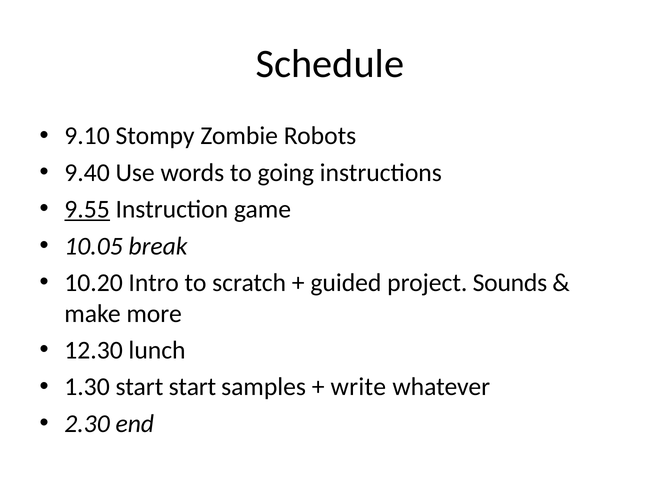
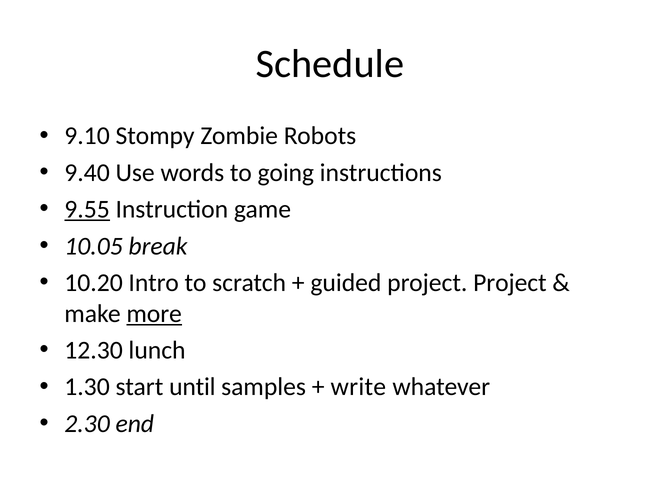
project Sounds: Sounds -> Project (510, 283)
more underline: none -> present (154, 314)
start start: start -> until (192, 387)
